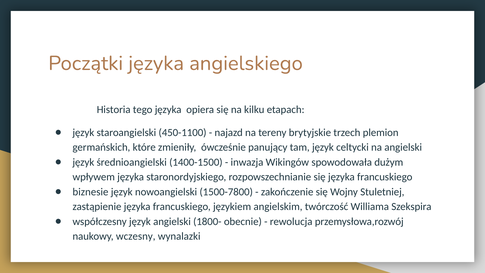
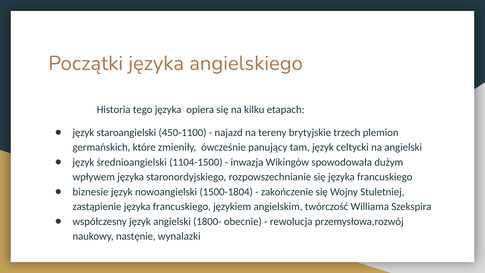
1400-1500: 1400-1500 -> 1104-1500 (196, 162)
1500-7800: 1500-7800 -> 1500-1804 (226, 192)
wczesny: wczesny -> nastęnie (136, 236)
